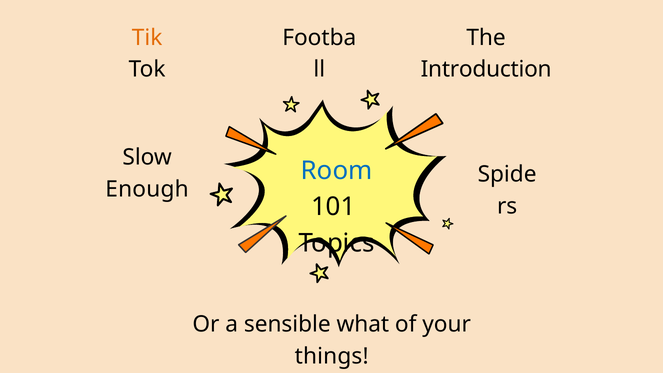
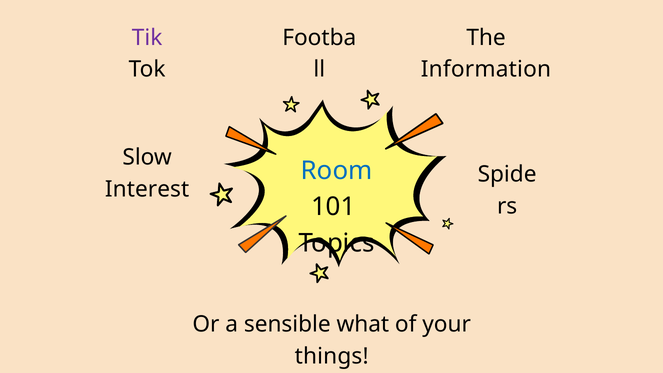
Tik colour: orange -> purple (147, 38)
Introduction: Introduction -> Information (486, 69)
Enough: Enough -> Interest (147, 189)
